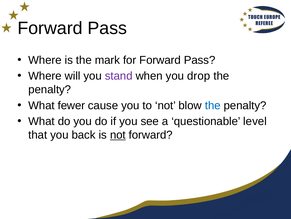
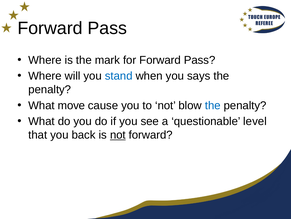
stand colour: purple -> blue (119, 76)
drop: drop -> says (199, 76)
fewer: fewer -> move (71, 105)
